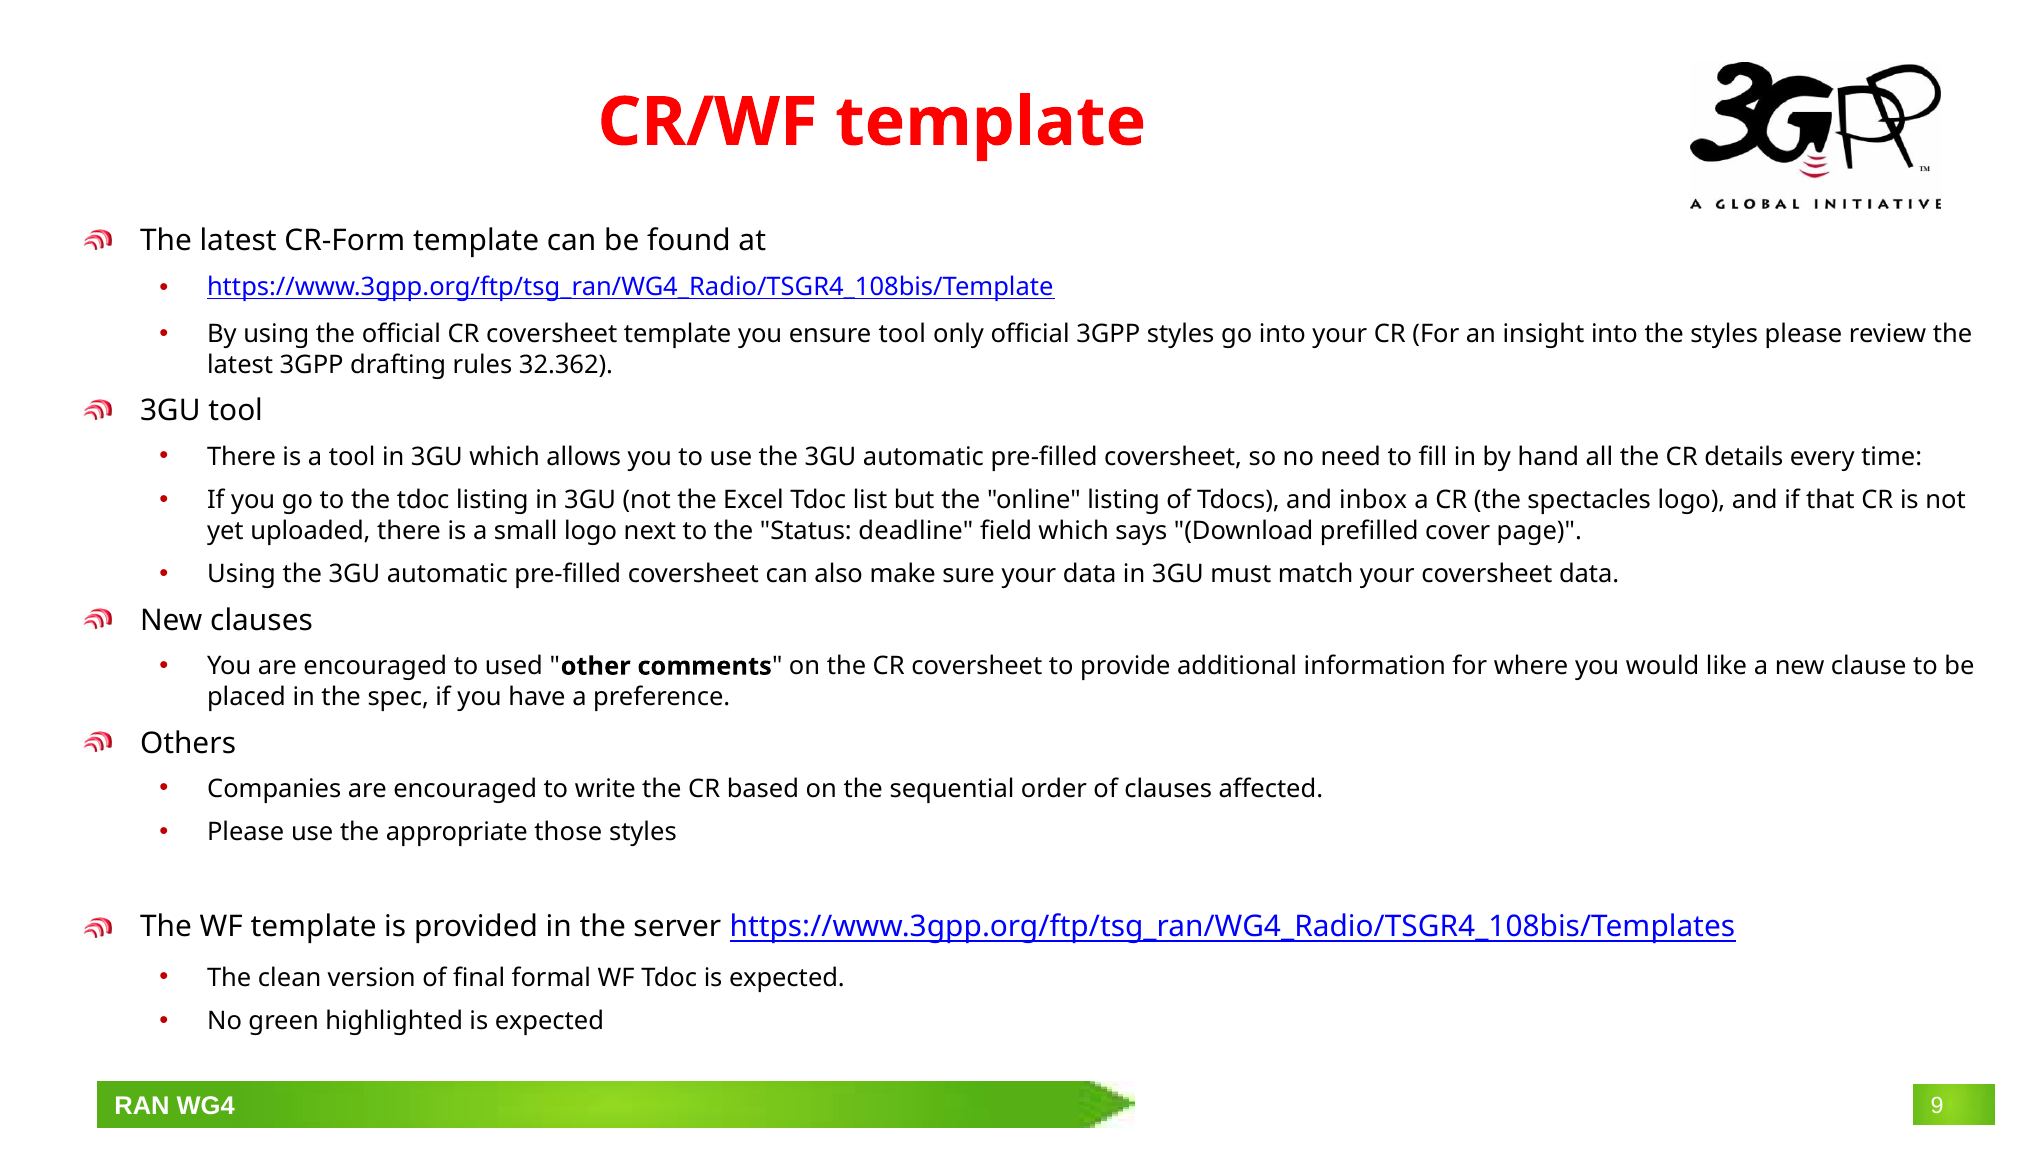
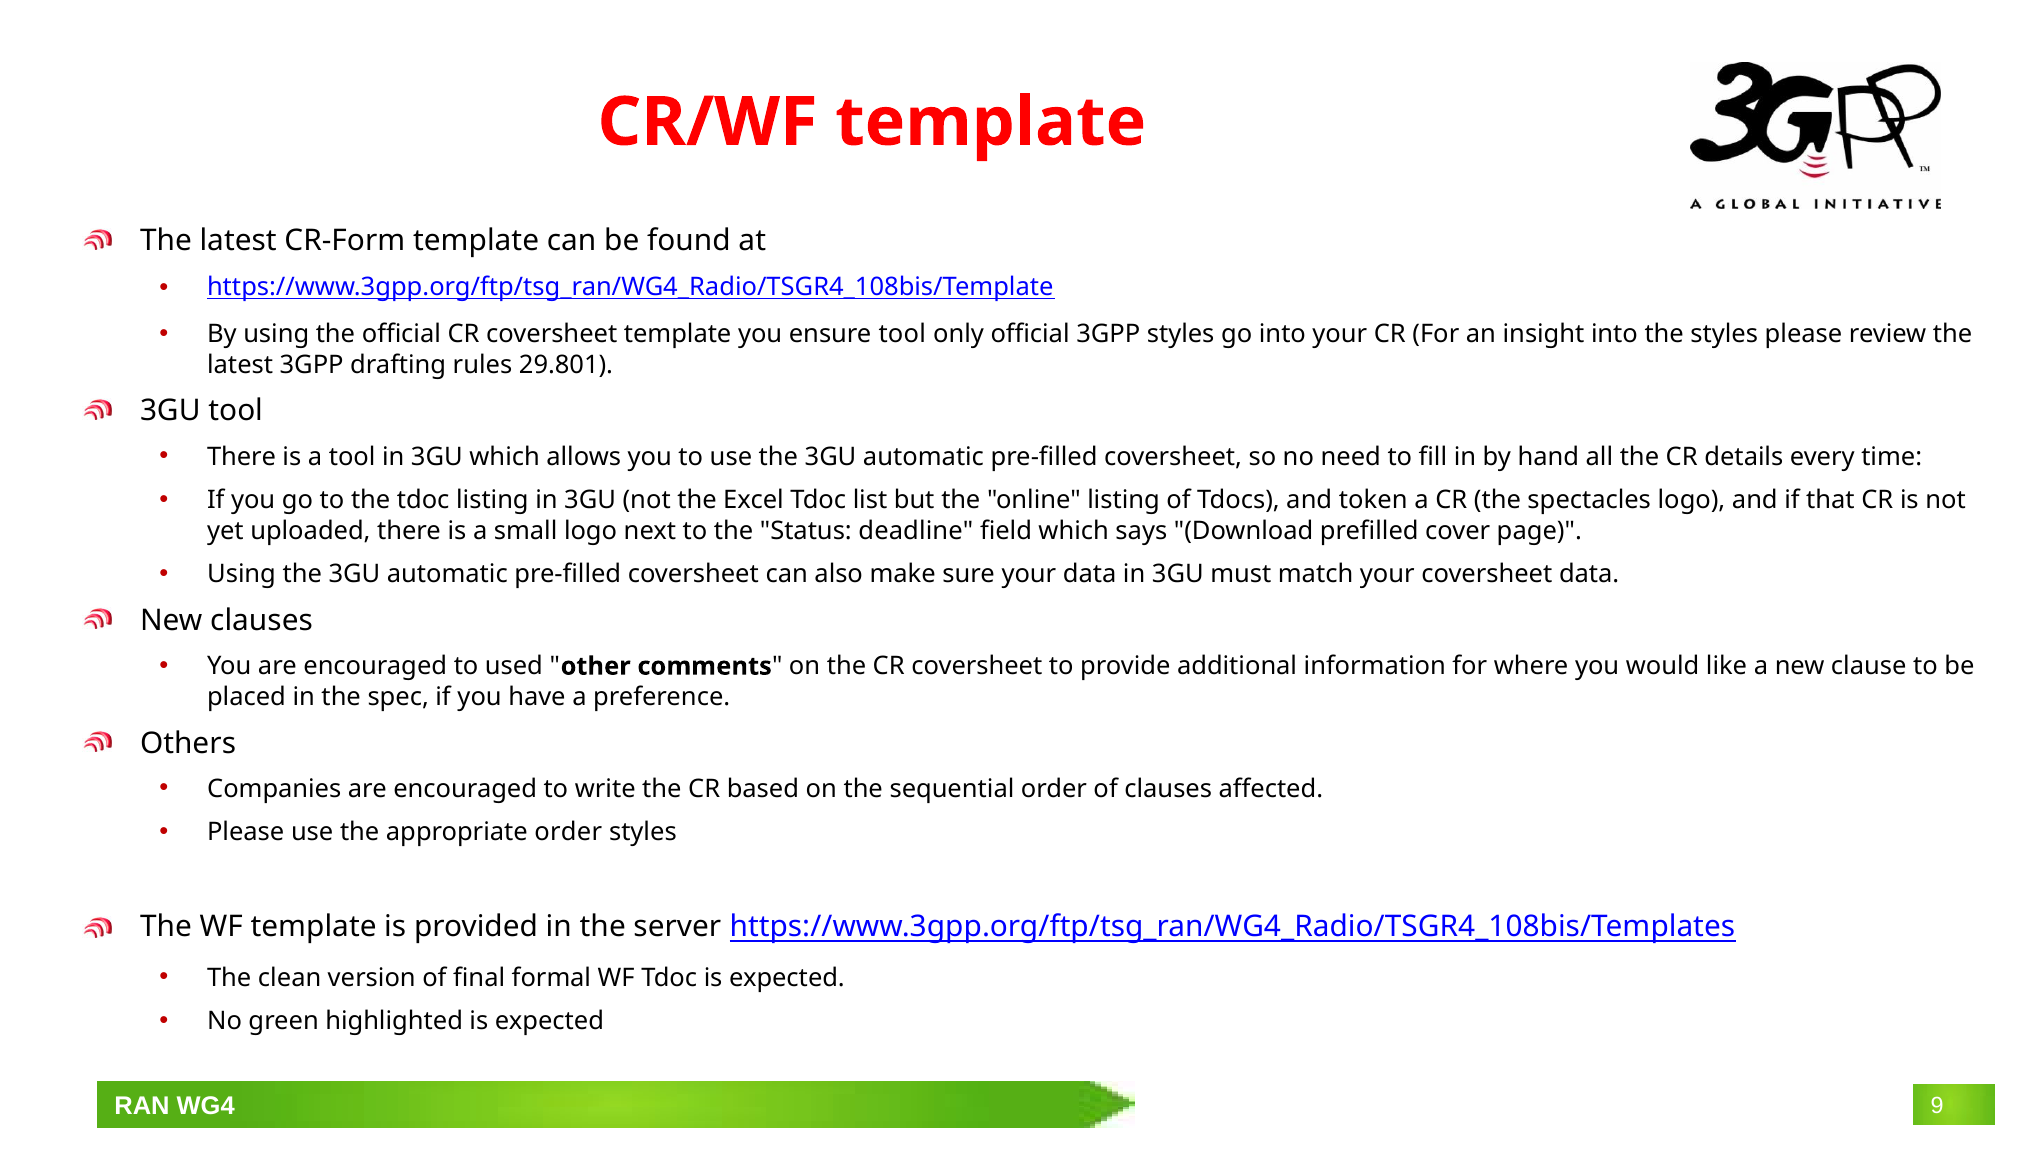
32.362: 32.362 -> 29.801 (566, 365)
inbox: inbox -> token (1373, 500)
appropriate those: those -> order (568, 832)
